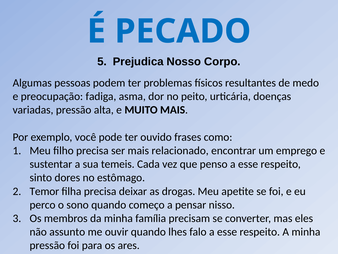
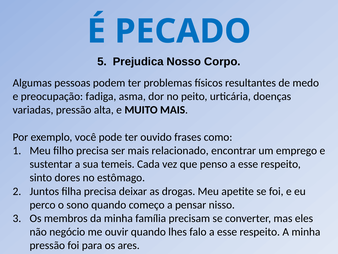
Temor: Temor -> Juntos (44, 191)
assunto: assunto -> negócio (67, 231)
